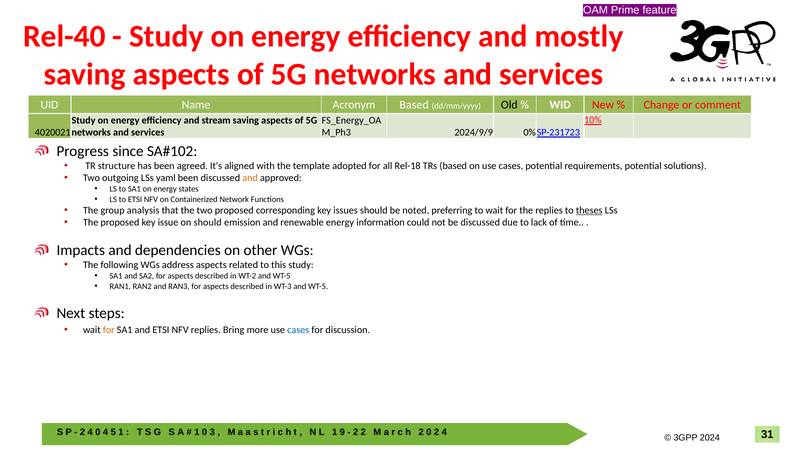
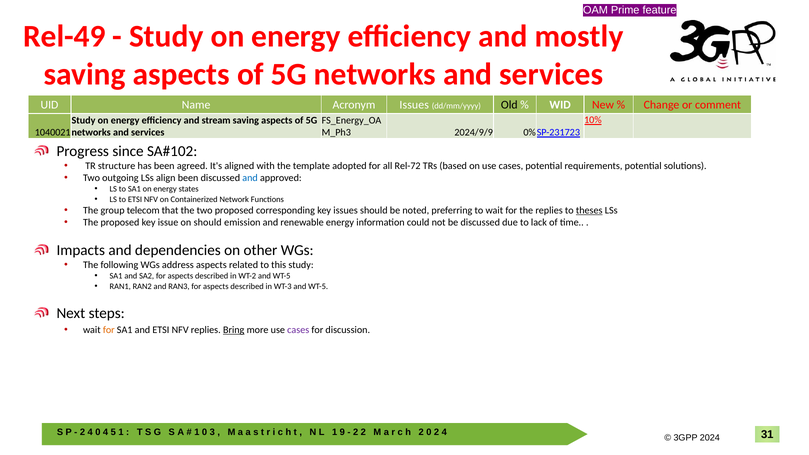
Rel-40: Rel-40 -> Rel-49 (64, 36)
Acronym Based: Based -> Issues (414, 105)
4020021: 4020021 -> 1040021 (53, 133)
Rel-18: Rel-18 -> Rel-72 (408, 166)
yaml: yaml -> align (166, 178)
and colour: orange -> blue (250, 178)
analysis: analysis -> telecom (143, 211)
Bring underline: none -> present (234, 330)
cases colour: blue -> purple (298, 330)
